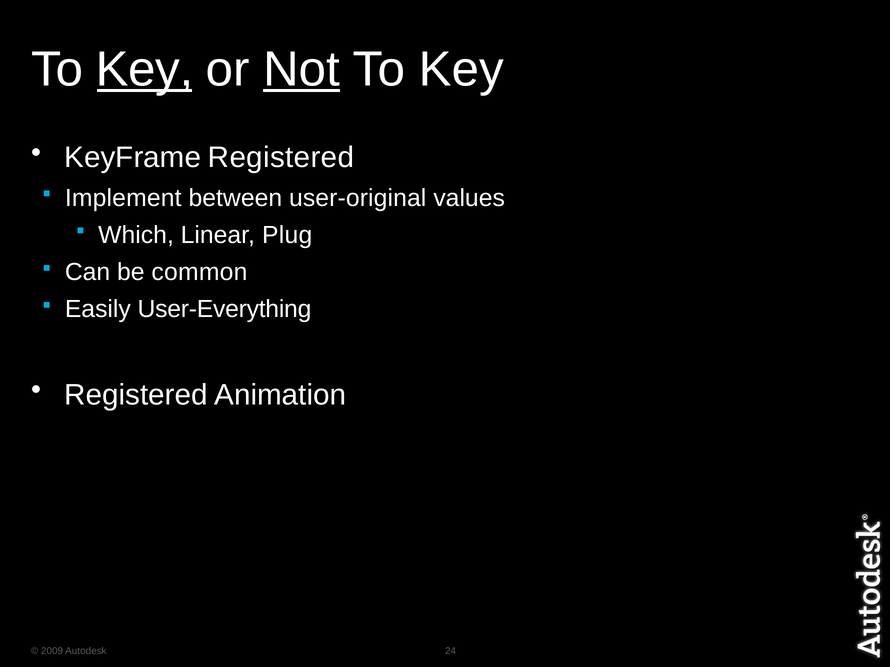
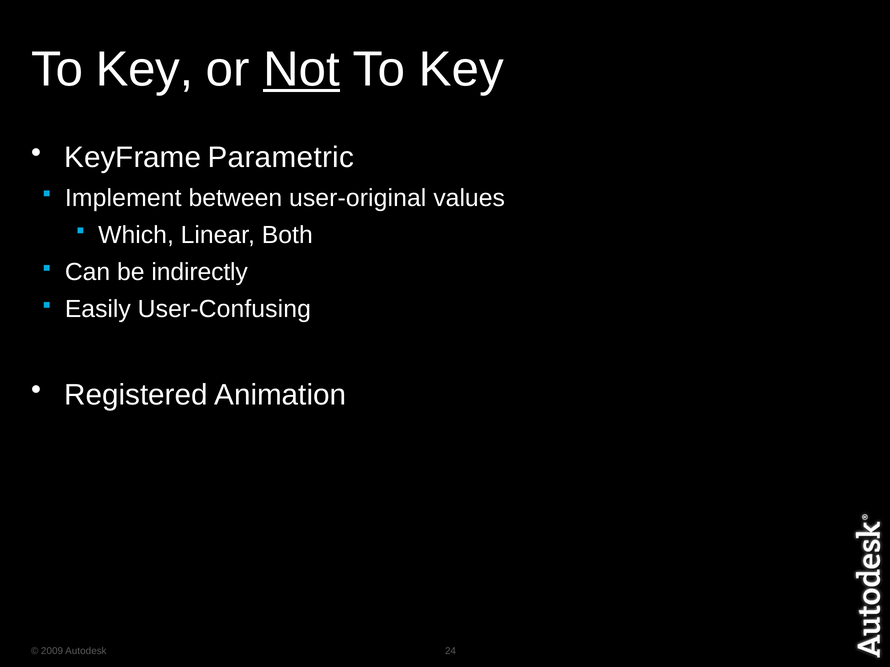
Key underline: present -> none (145, 69)
KeyFrame Registered: Registered -> Parametric (281, 158)
Plug: Plug -> Both (287, 235)
common: common -> indirectly (200, 272)
User-Everything: User-Everything -> User-Confusing (224, 309)
